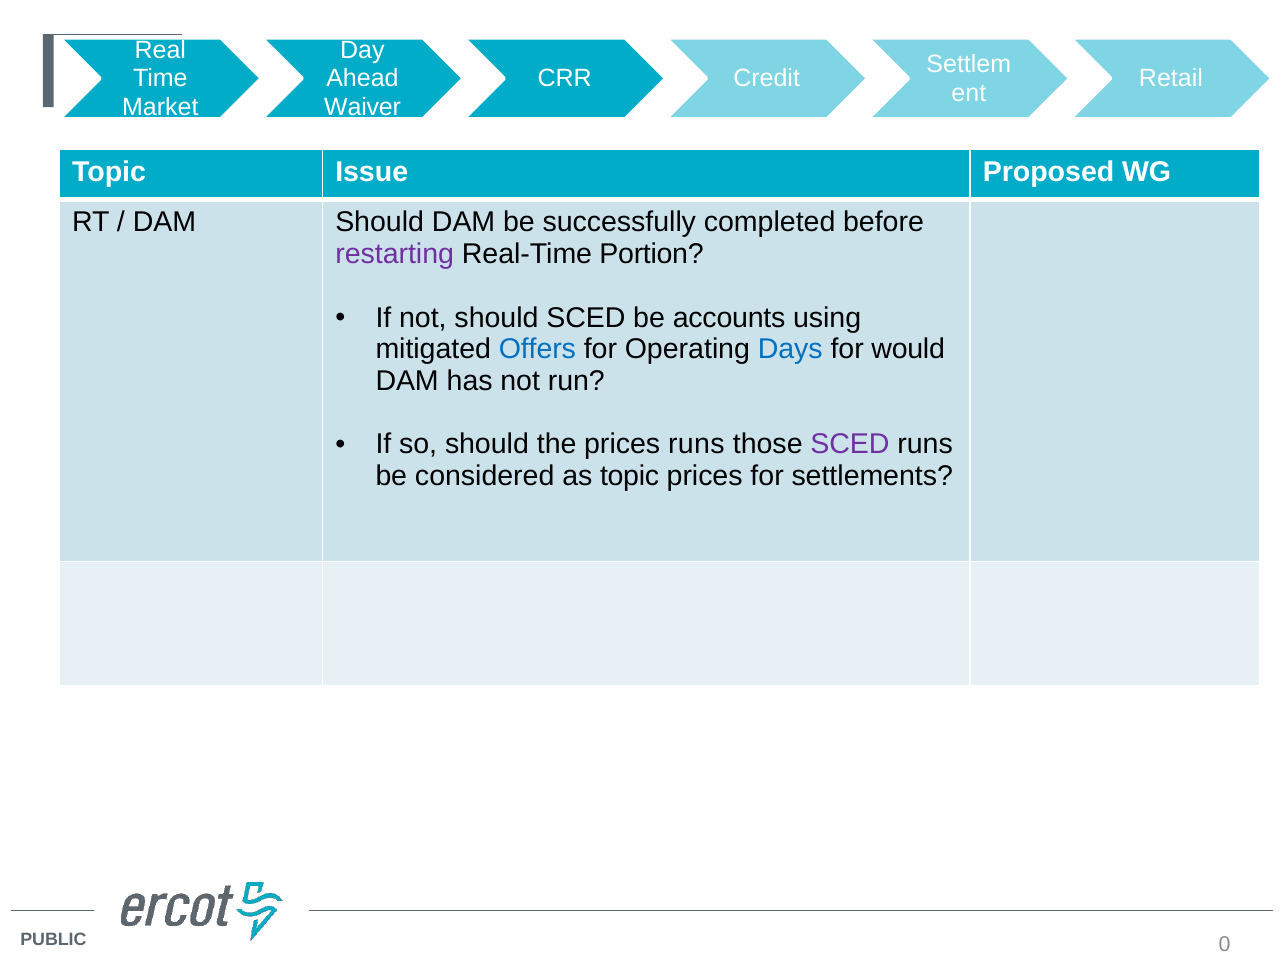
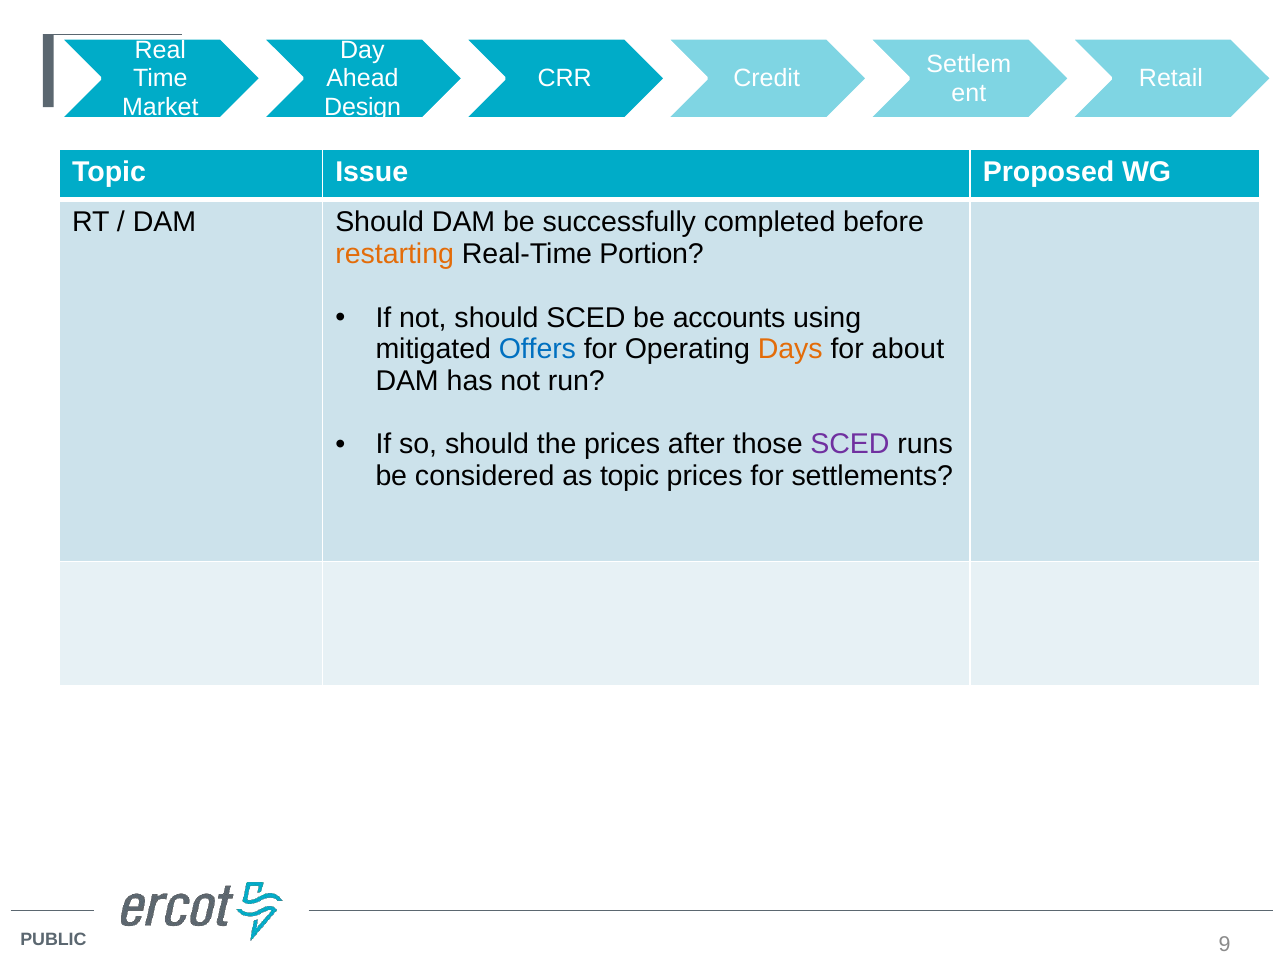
Waiver: Waiver -> Design (363, 107)
restarting colour: purple -> orange (395, 254)
Days colour: blue -> orange (790, 349)
would: would -> about (908, 349)
prices runs: runs -> after (696, 445)
0: 0 -> 9 (1225, 945)
